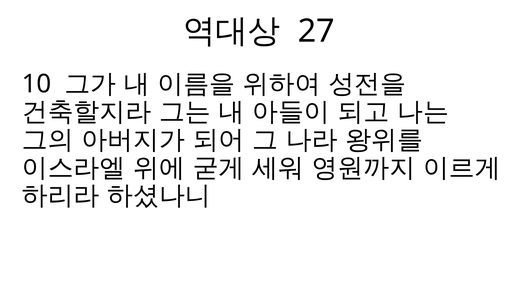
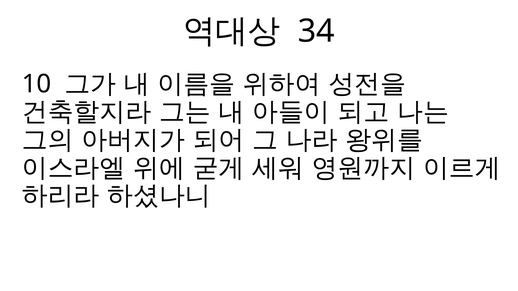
27: 27 -> 34 (316, 31)
